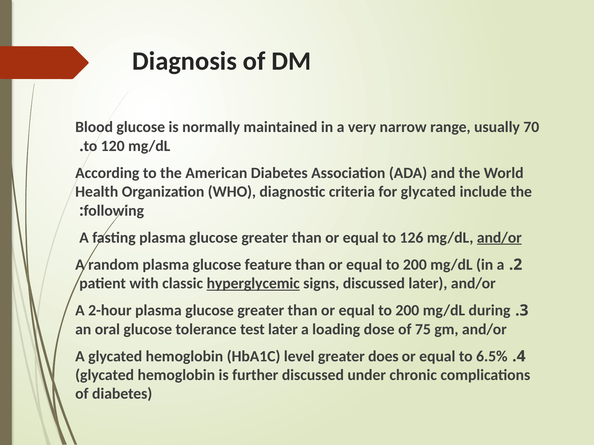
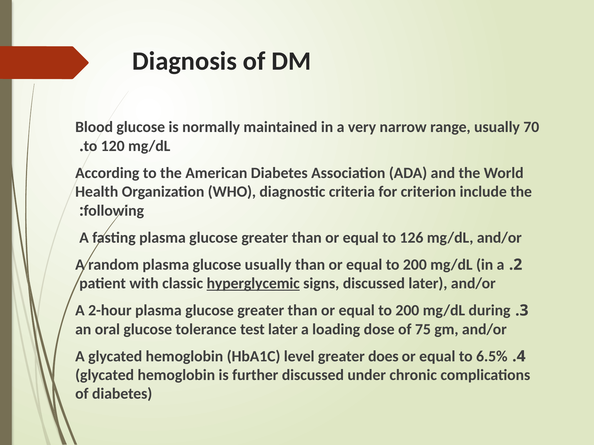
for glycated: glycated -> criterion (428, 192)
and/or underline: present -> none (499, 238)
glucose feature: feature -> usually (268, 265)
